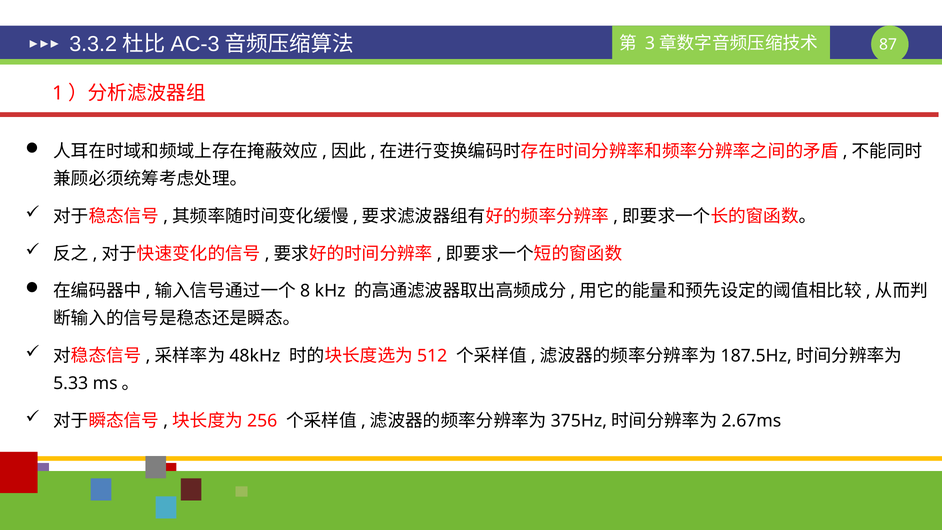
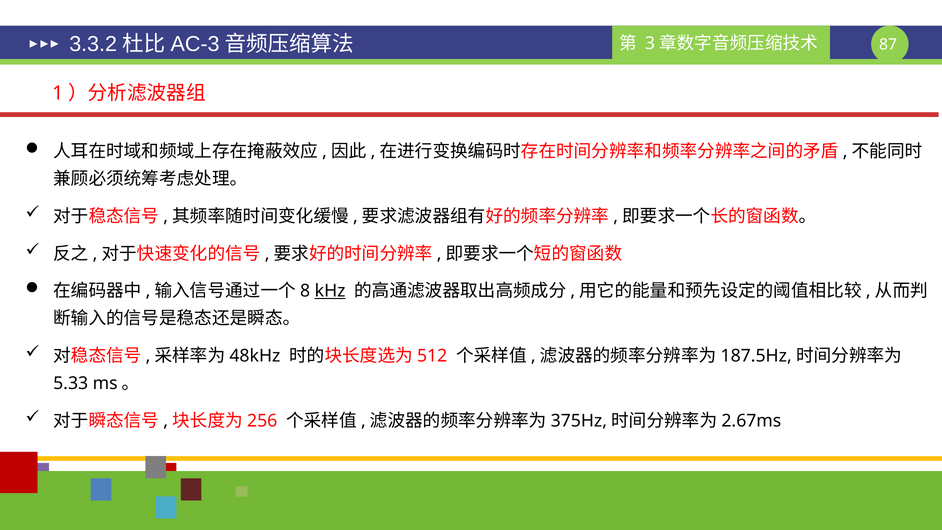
kHz underline: none -> present (330, 291)
